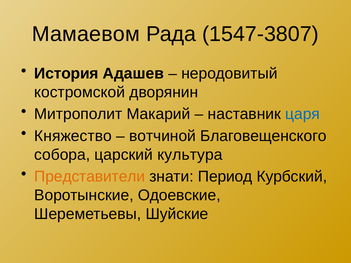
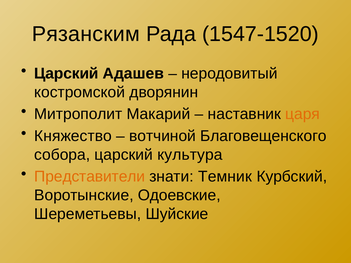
Мамаевом: Мамаевом -> Рязанским (86, 34)
1547-3807: 1547-3807 -> 1547-1520 (260, 34)
История: История -> Царский (66, 74)
царя colour: blue -> orange (303, 114)
Период: Период -> Темник (225, 177)
